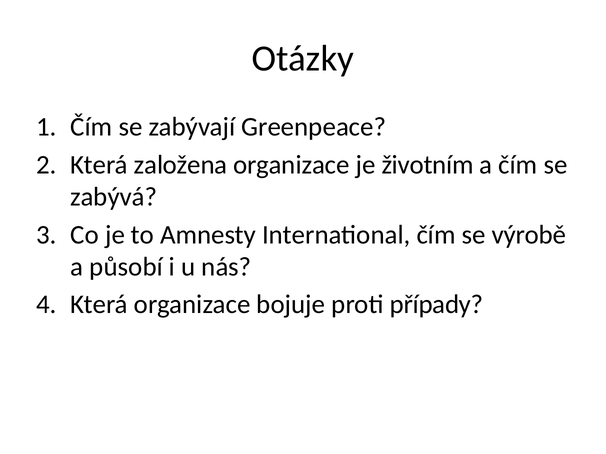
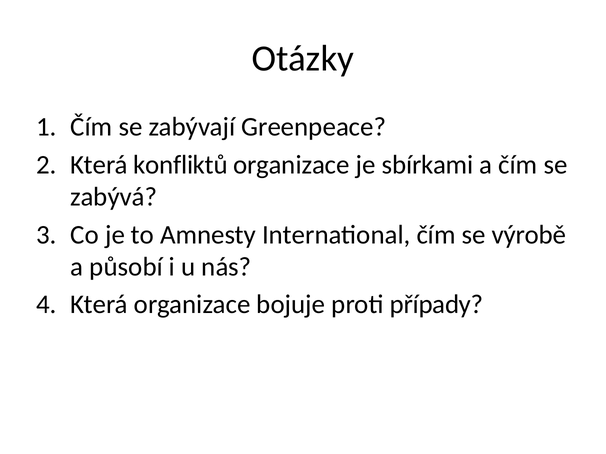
založena: založena -> konfliktů (181, 165)
životním: životním -> sbírkami (428, 165)
